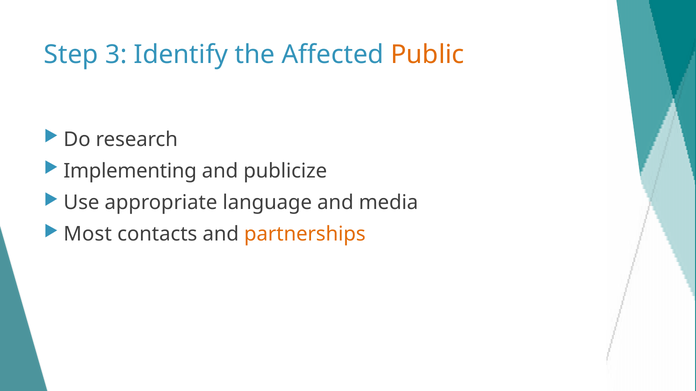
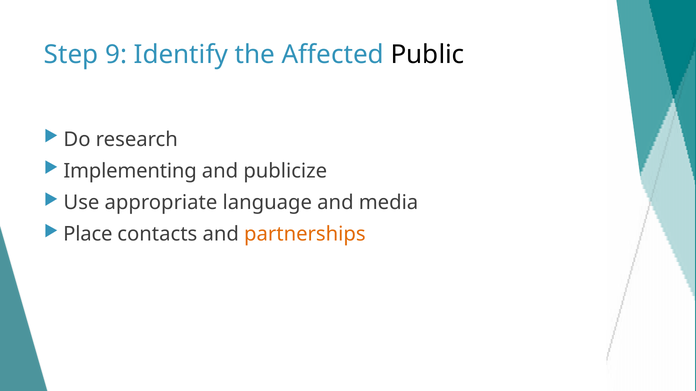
3: 3 -> 9 (116, 55)
Public colour: orange -> black (428, 55)
Most: Most -> Place (88, 234)
